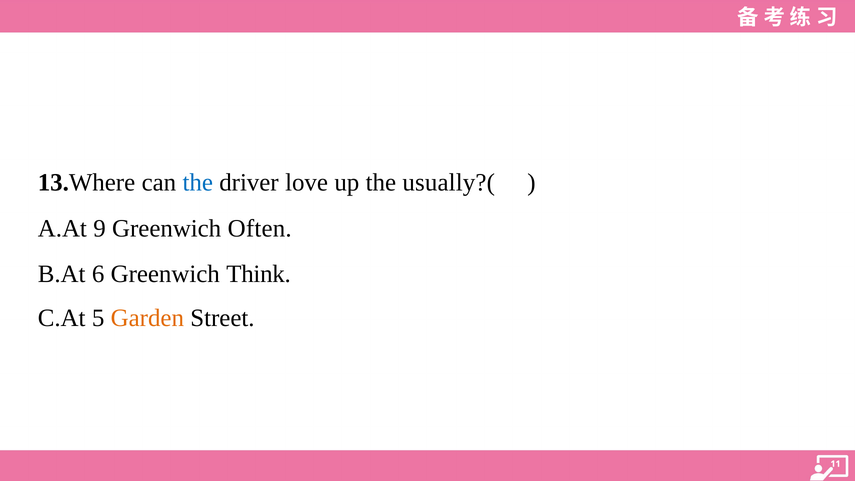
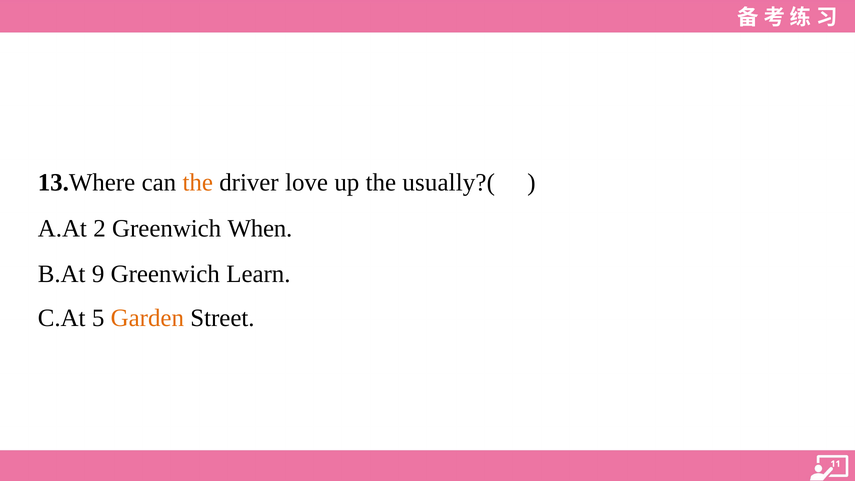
the colour: blue -> orange (198, 183)
9: 9 -> 2 (100, 229)
Often: Often -> When (260, 229)
6: 6 -> 9 (98, 274)
Think: Think -> Learn (258, 274)
